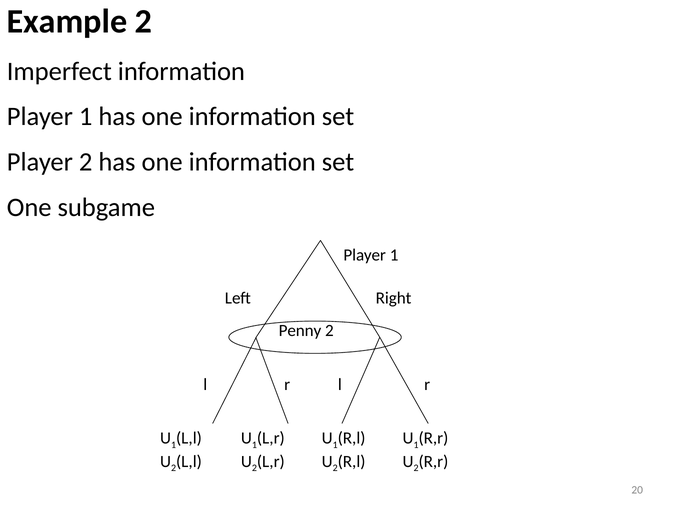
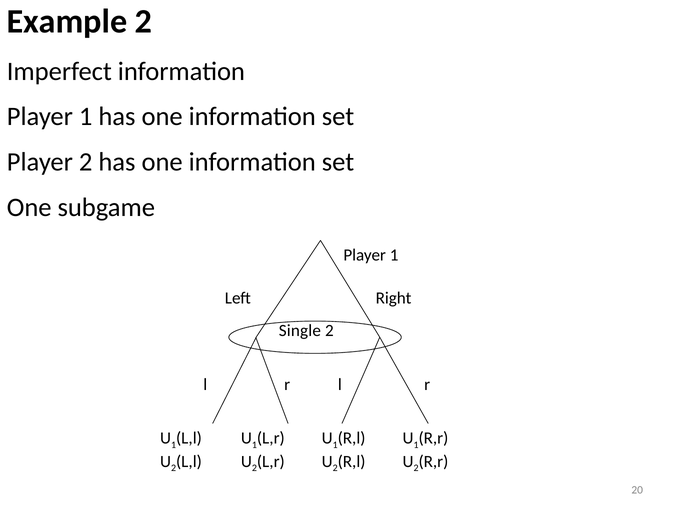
Penny: Penny -> Single (300, 331)
